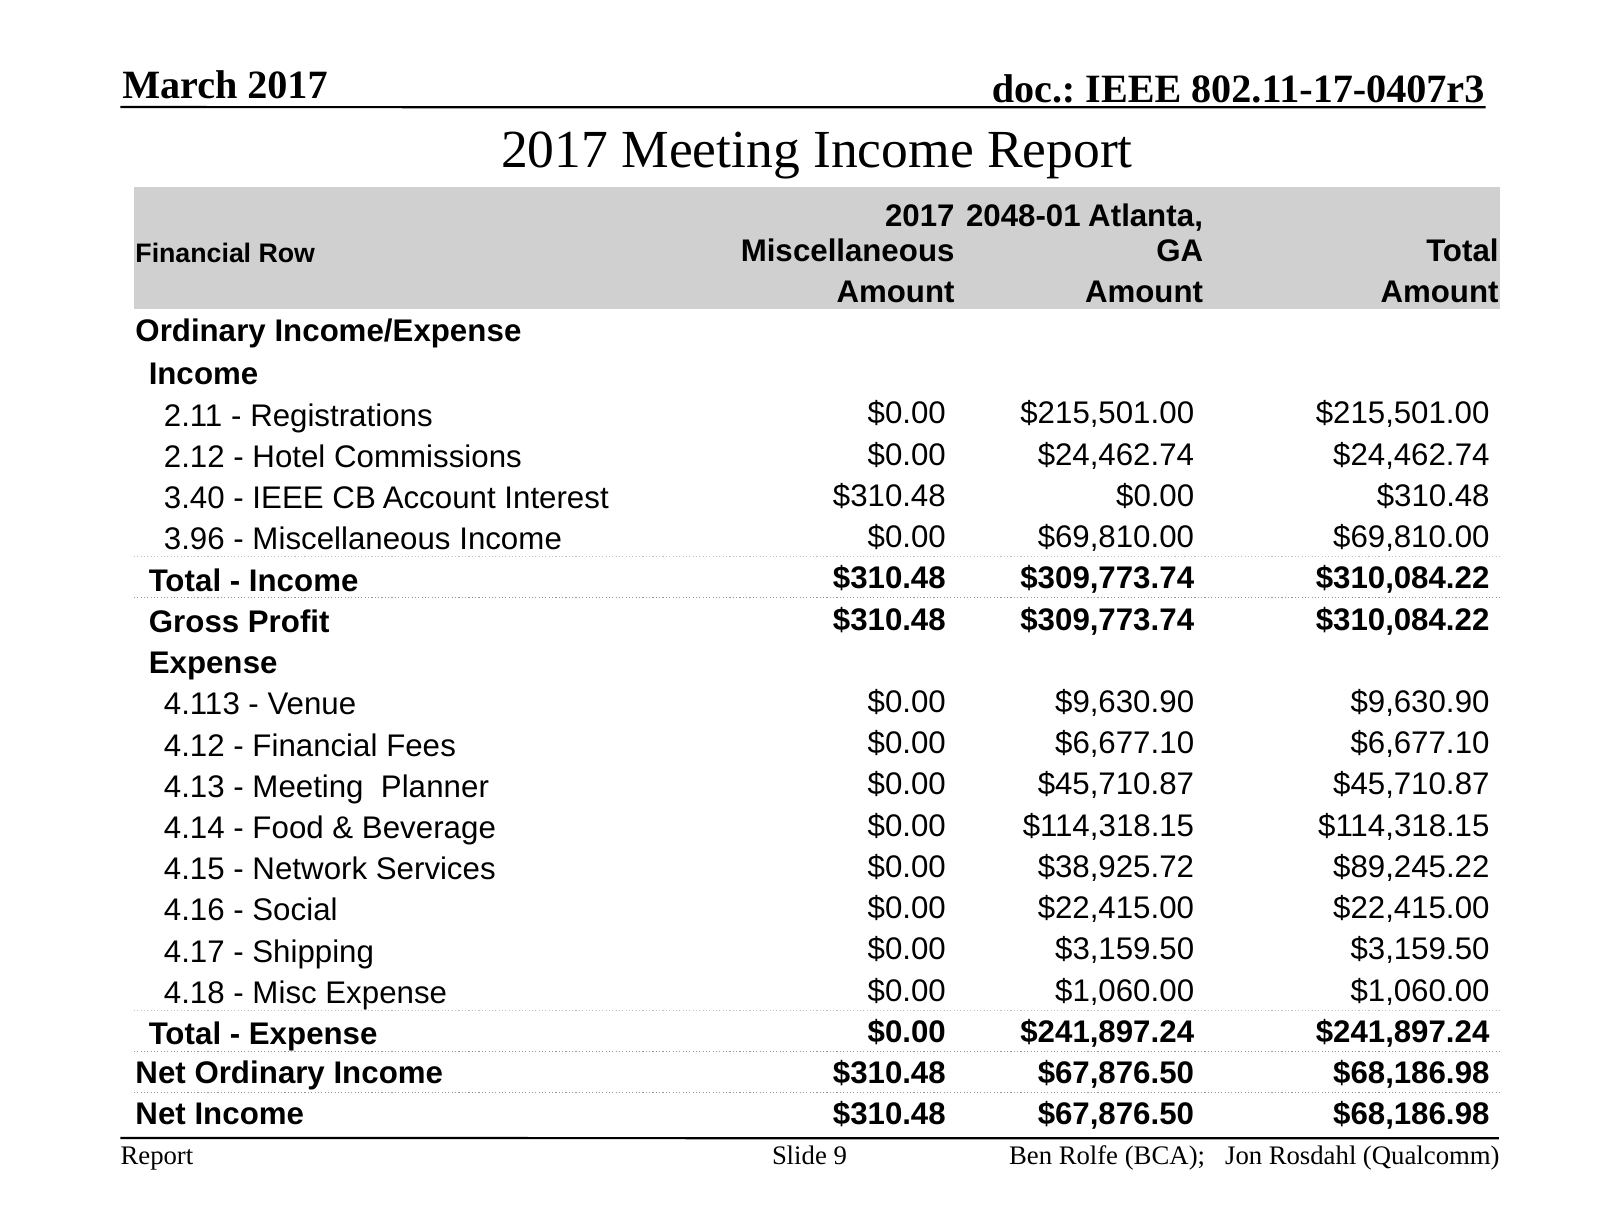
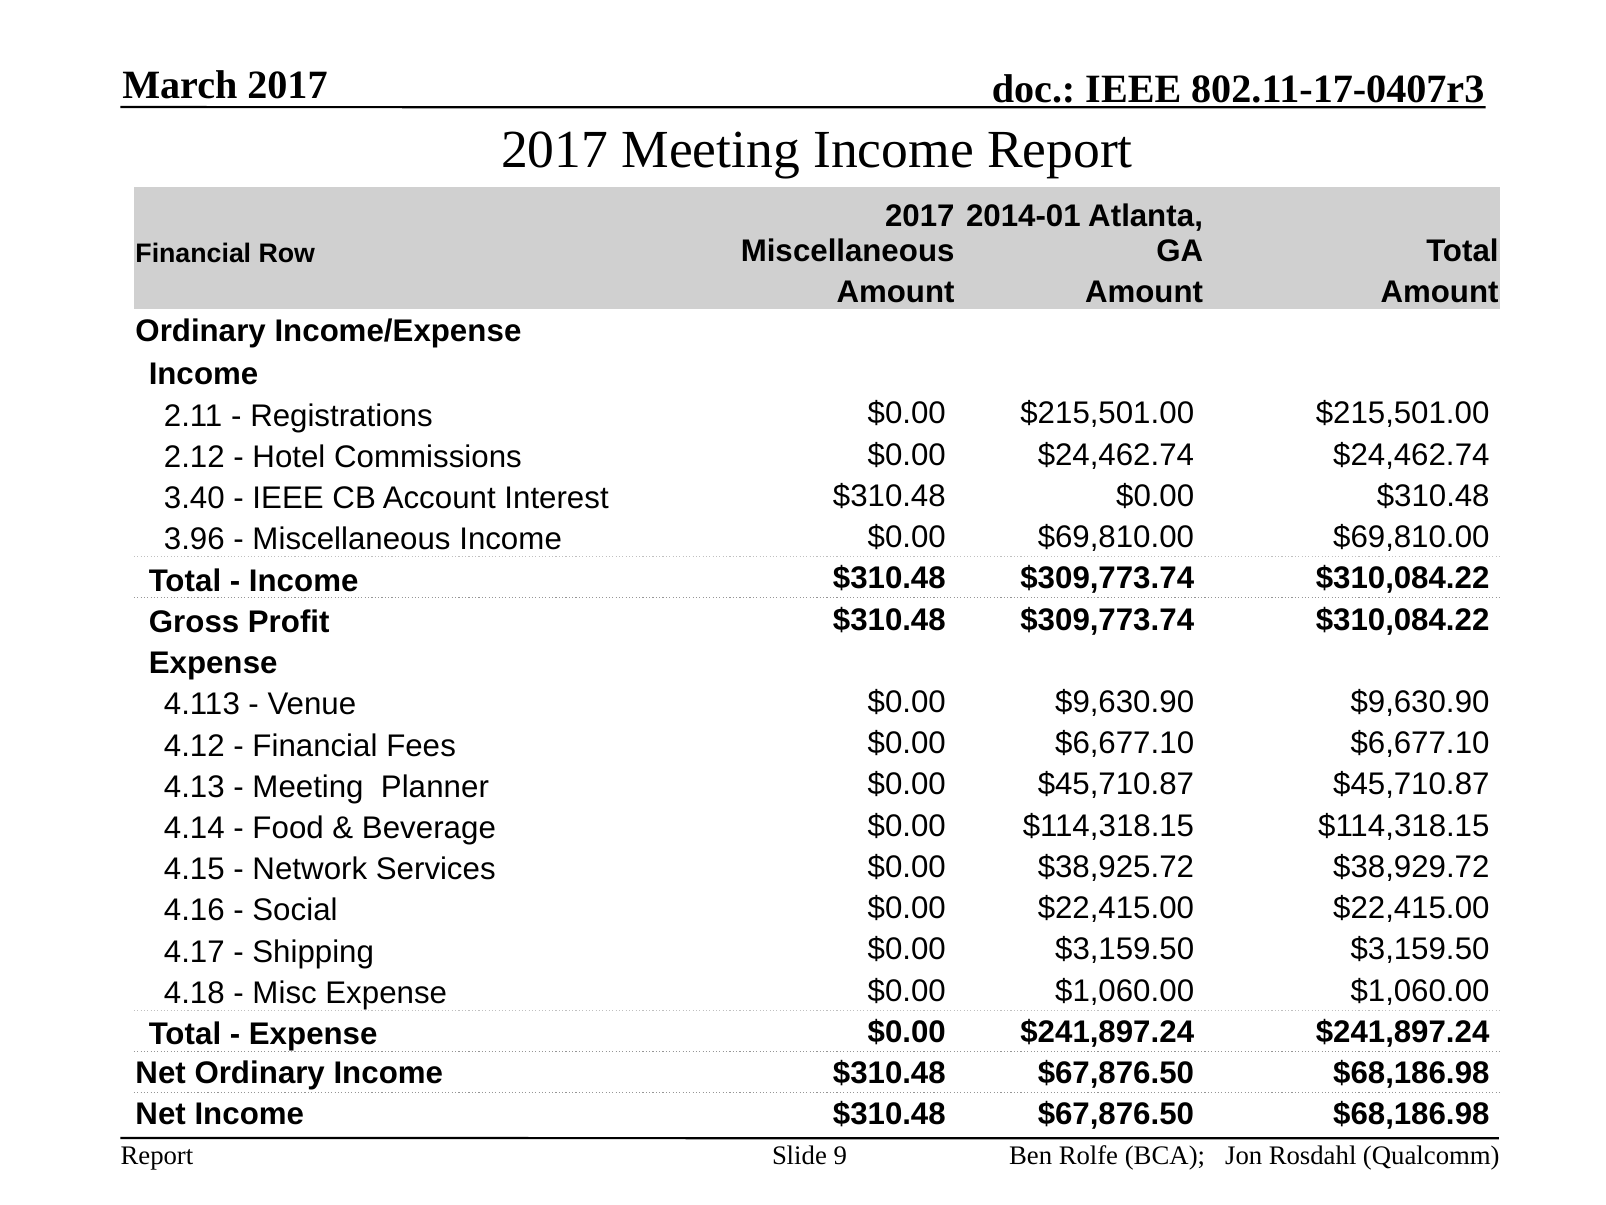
2048-01: 2048-01 -> 2014-01 (1023, 216)
$89,245.22: $89,245.22 -> $38,929.72 (1411, 867)
